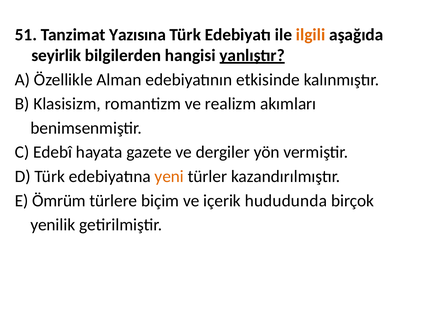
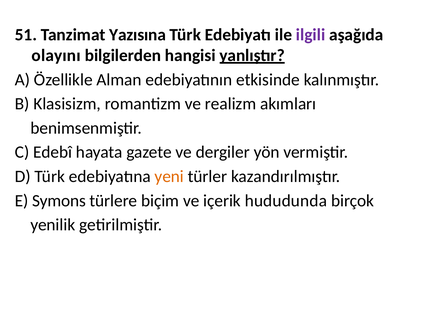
ilgili colour: orange -> purple (311, 35)
seyirlik: seyirlik -> olayını (56, 55)
Ömrüm: Ömrüm -> Symons (59, 201)
